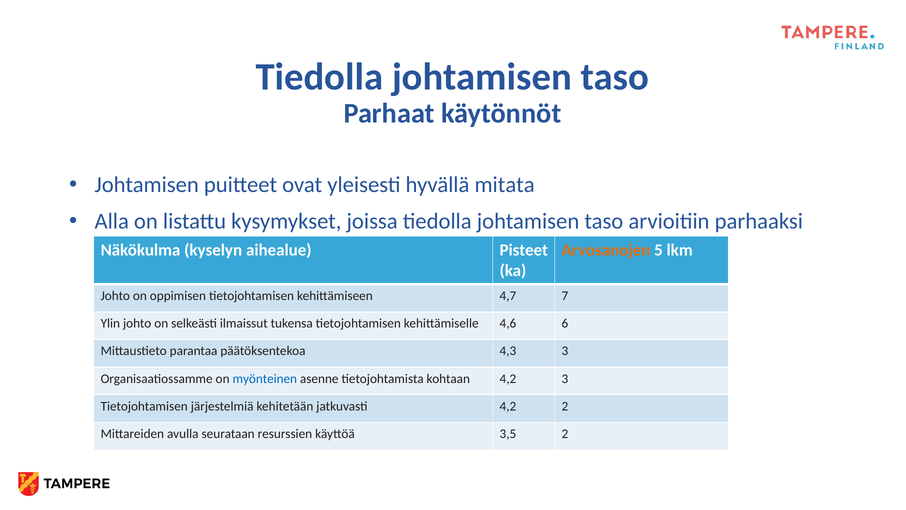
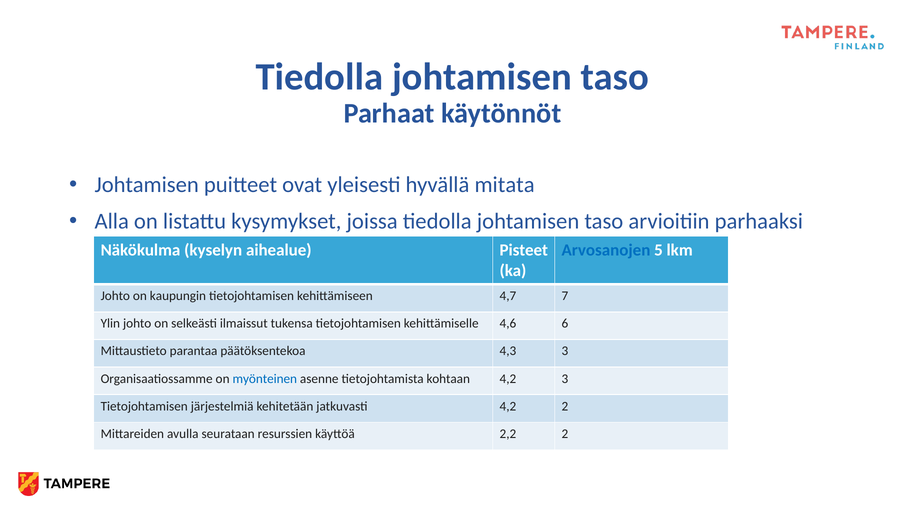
Arvosanojen colour: orange -> blue (606, 250)
oppimisen: oppimisen -> kaupungin (178, 296)
3,5: 3,5 -> 2,2 (508, 434)
